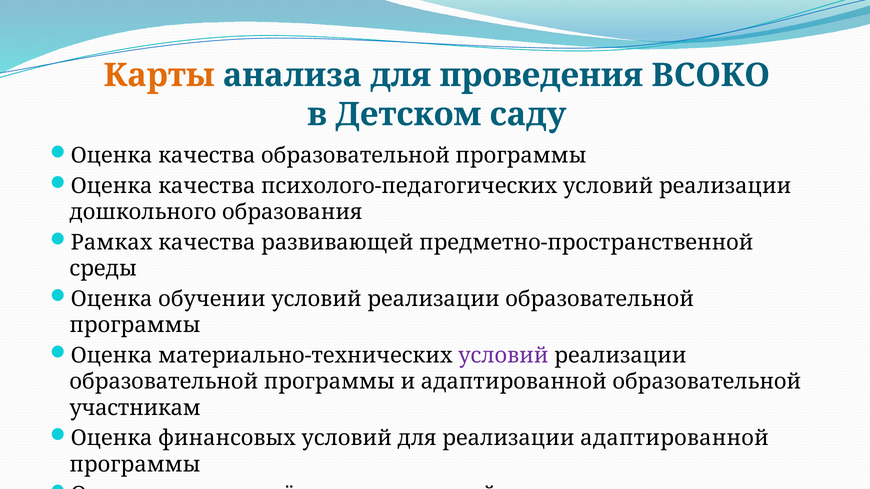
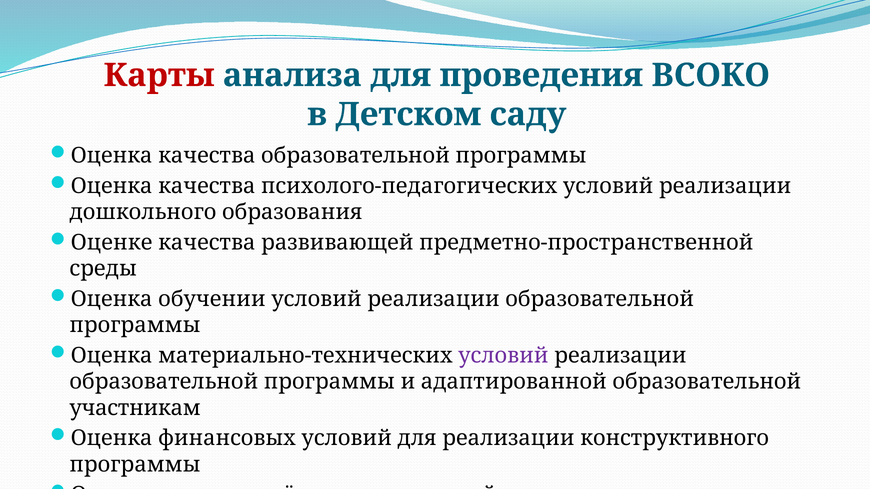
Карты colour: orange -> red (159, 75)
Рамках: Рамках -> Оценке (112, 243)
реализации адаптированной: адаптированной -> конструктивного (675, 439)
